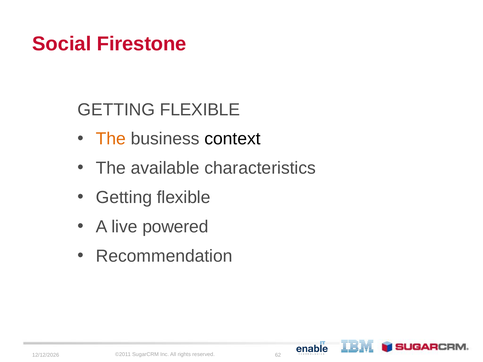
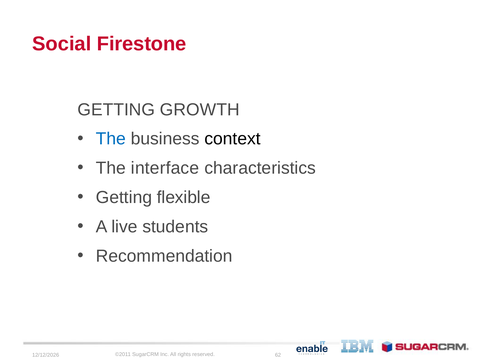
FLEXIBLE: FLEXIBLE -> GROWTH (200, 110)
The colour: orange -> blue (111, 139)
available: available -> interface (165, 168)
powered: powered -> students (175, 227)
